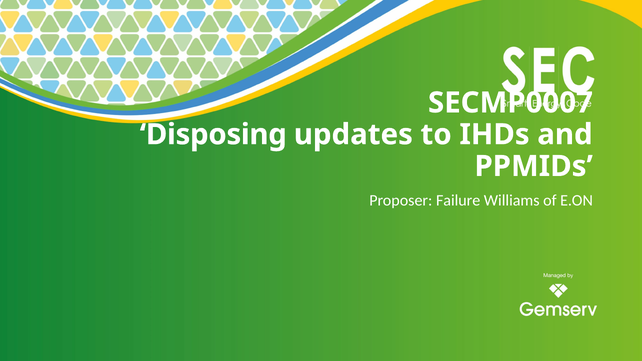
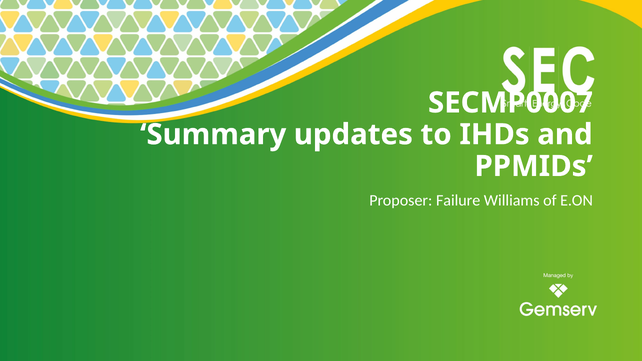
Disposing: Disposing -> Summary (213, 135)
